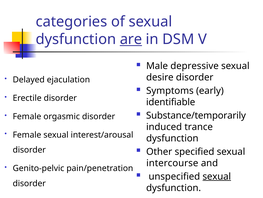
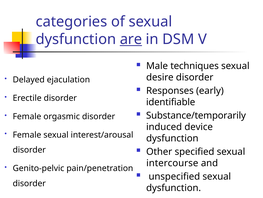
depressive: depressive -> techniques (195, 66)
Symptoms: Symptoms -> Responses (170, 90)
trance: trance -> device (199, 126)
sexual underline: present -> none (217, 176)
